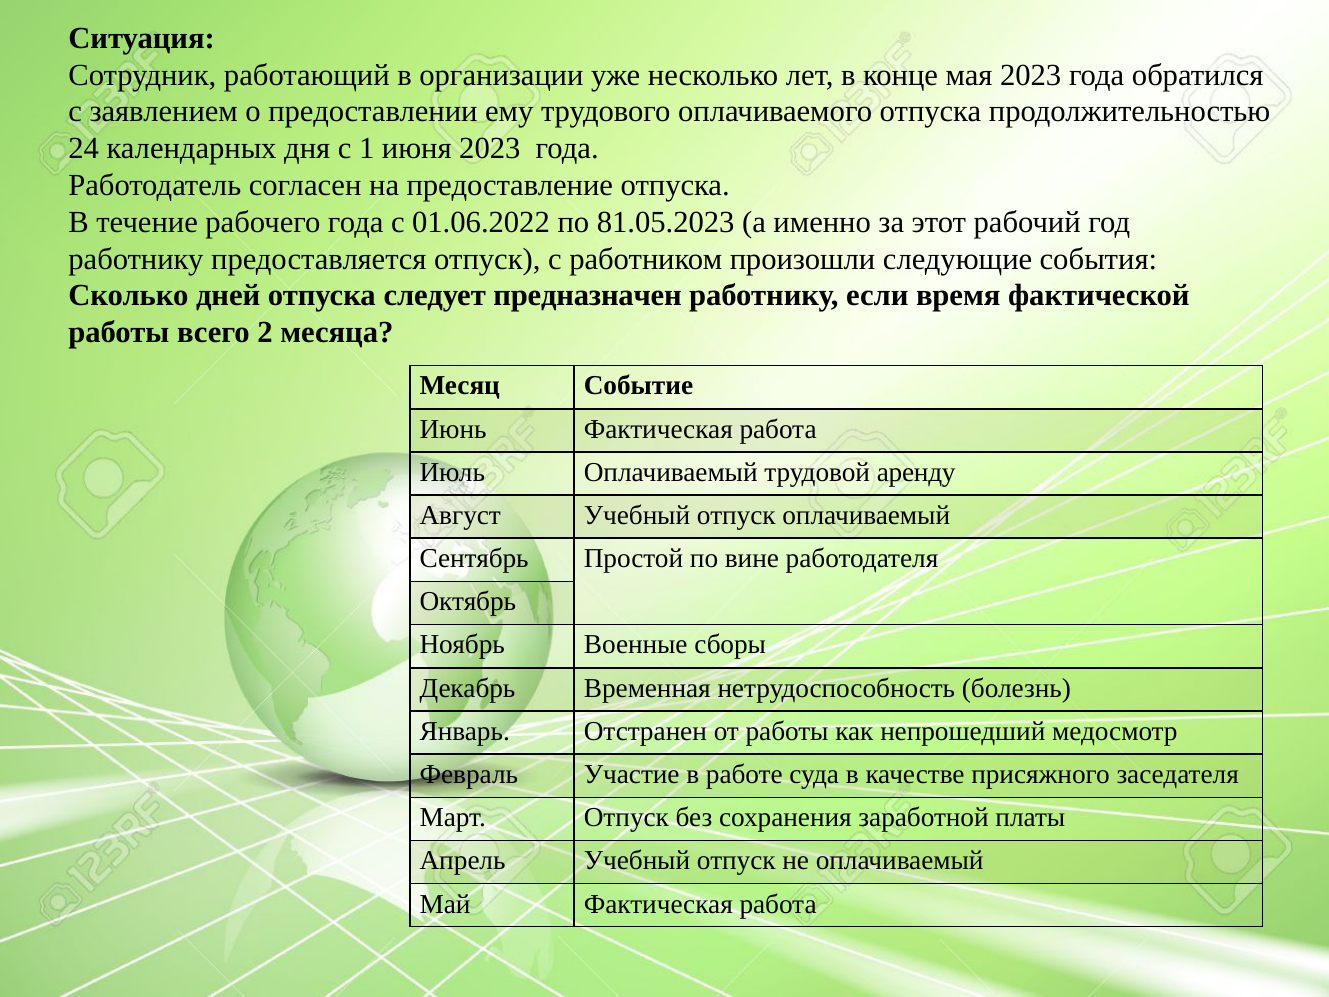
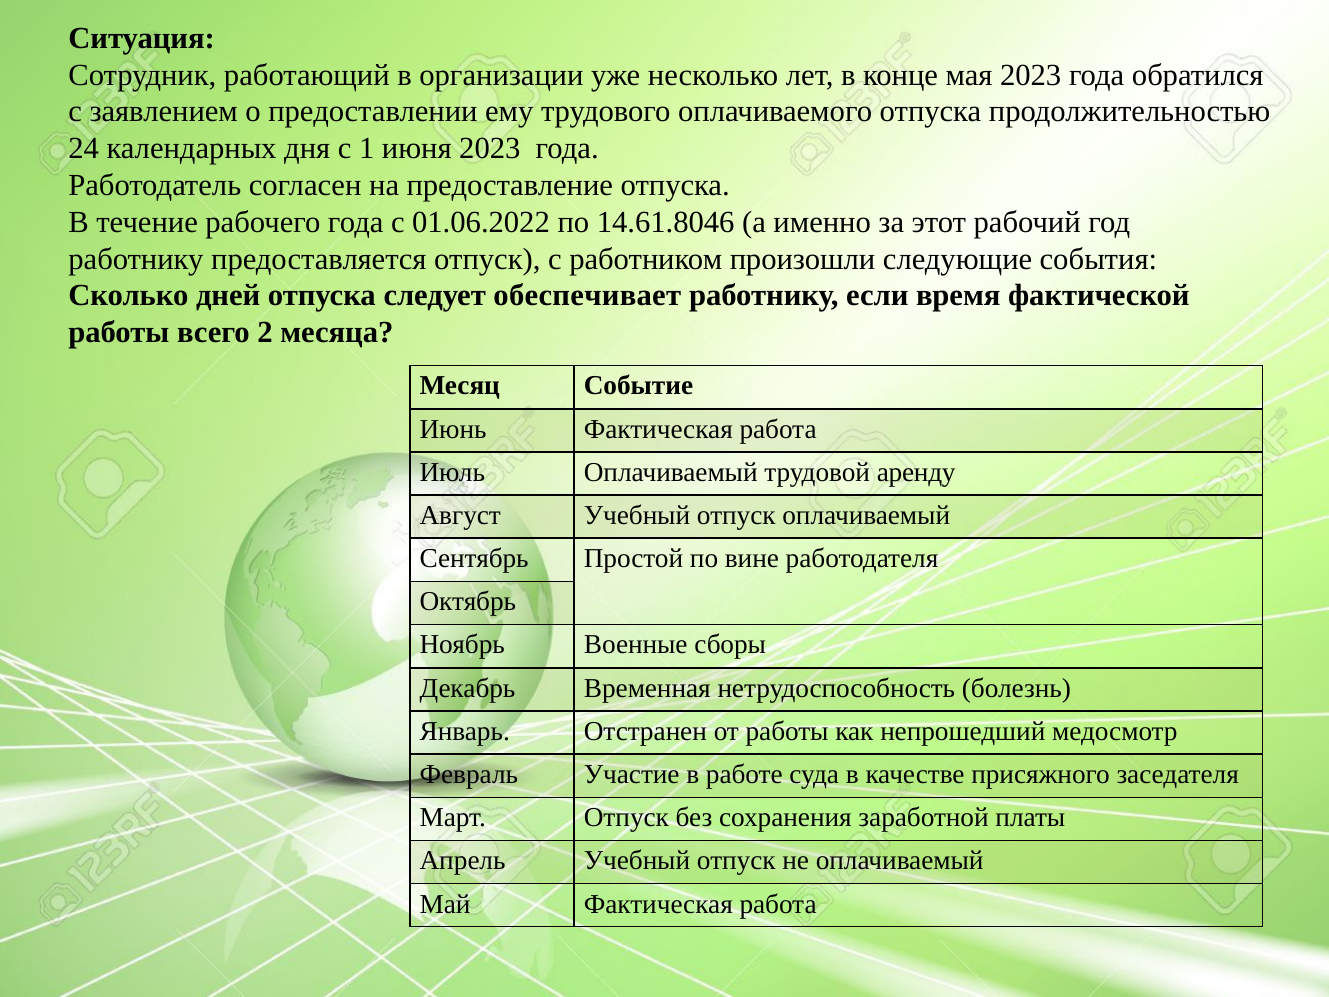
81.05.2023: 81.05.2023 -> 14.61.8046 (666, 222)
предназначен: предназначен -> обеспечивает (587, 296)
